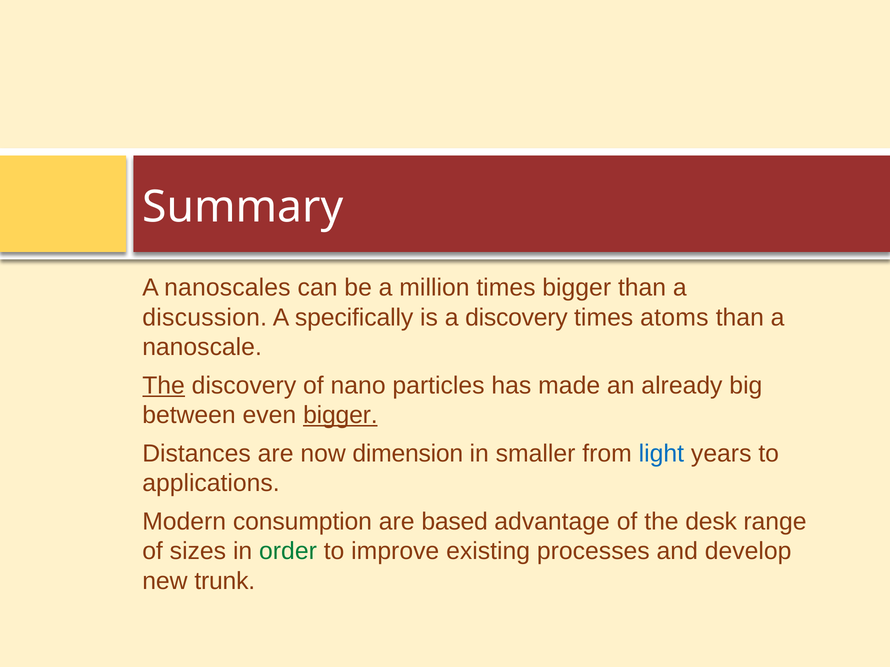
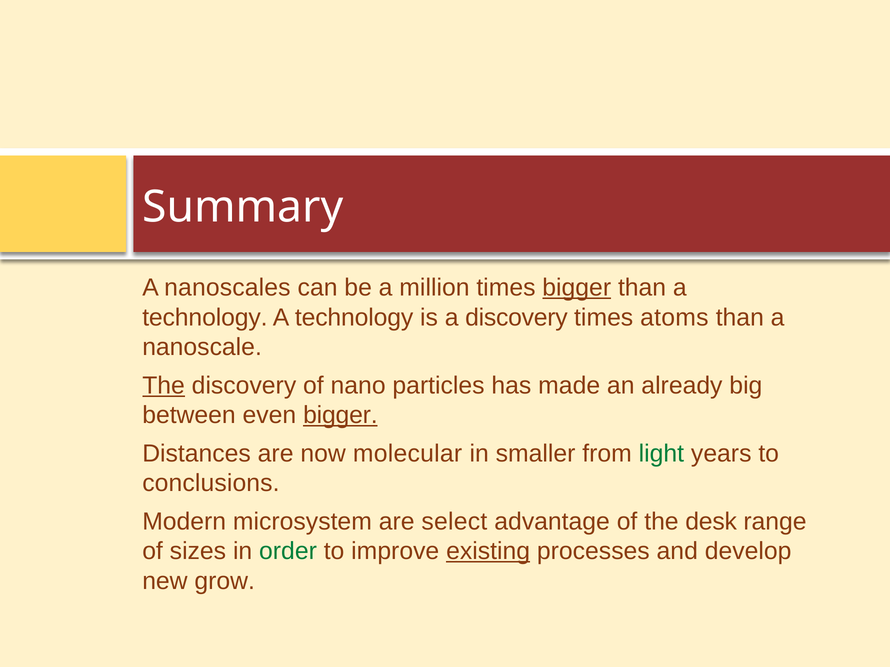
bigger underline: none -> present (577, 288)
discussion: discussion -> technology (205, 318)
specifically: specifically -> technology (354, 318)
dimension: dimension -> molecular (408, 454)
light colour: blue -> green (661, 454)
applications: applications -> conclusions (211, 484)
consumption: consumption -> microsystem (302, 522)
based: based -> select (454, 522)
existing underline: none -> present (488, 552)
trunk: trunk -> grow (225, 581)
